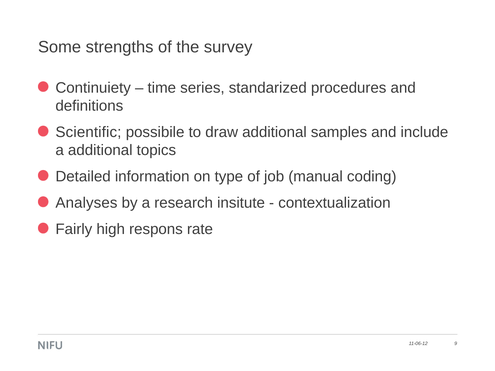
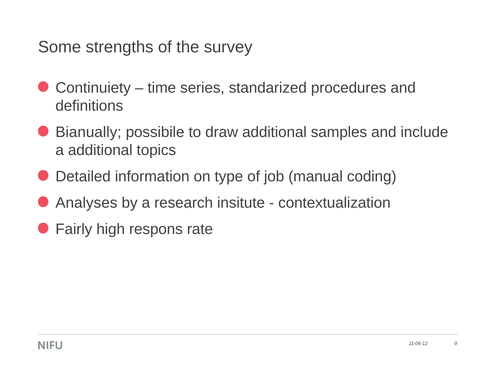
Scientific: Scientific -> Bianually (88, 132)
